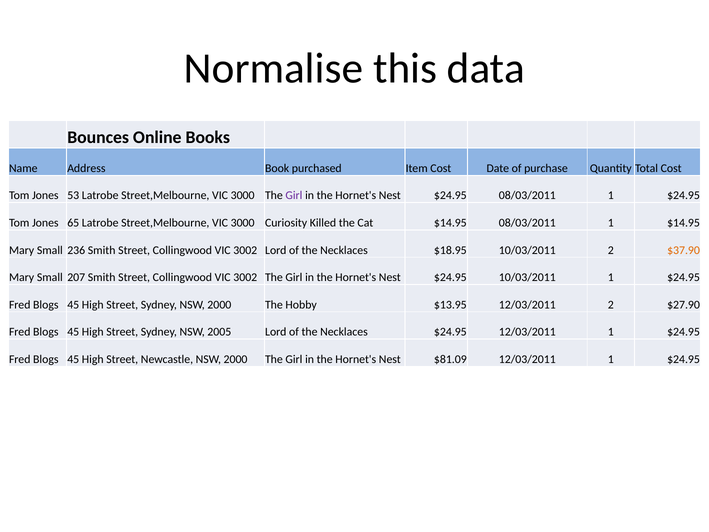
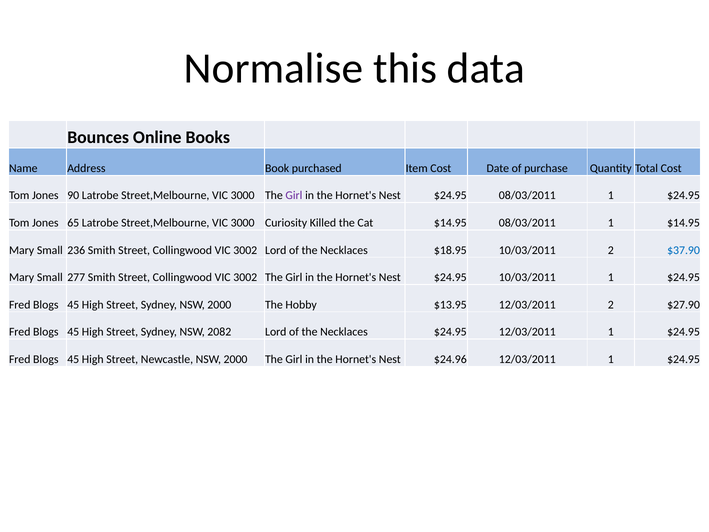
53: 53 -> 90 (73, 195)
$37.90 colour: orange -> blue (684, 250)
207: 207 -> 277 (76, 277)
2005: 2005 -> 2082 (219, 332)
$81.09: $81.09 -> $24.96 (450, 359)
